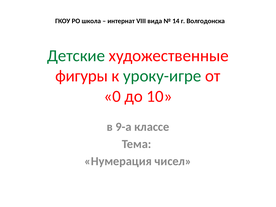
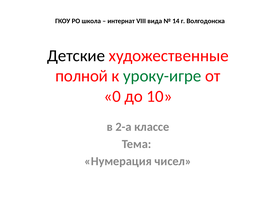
Детские colour: green -> black (76, 56)
фигуры: фигуры -> полной (82, 76)
9-а: 9-а -> 2-а (123, 127)
